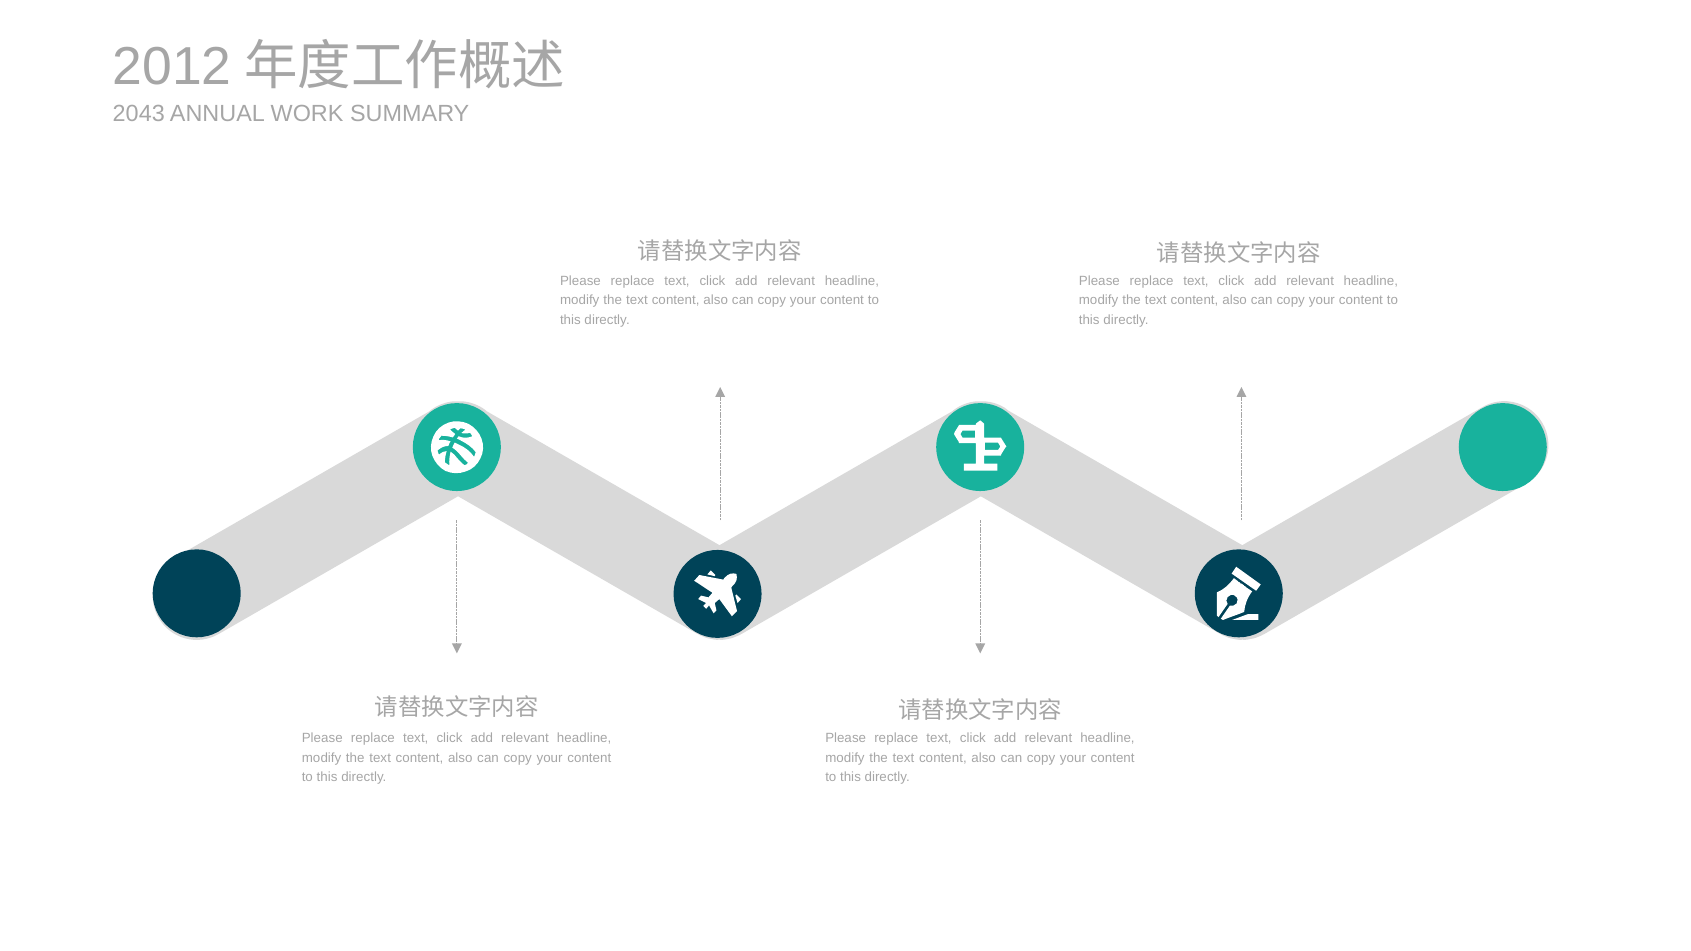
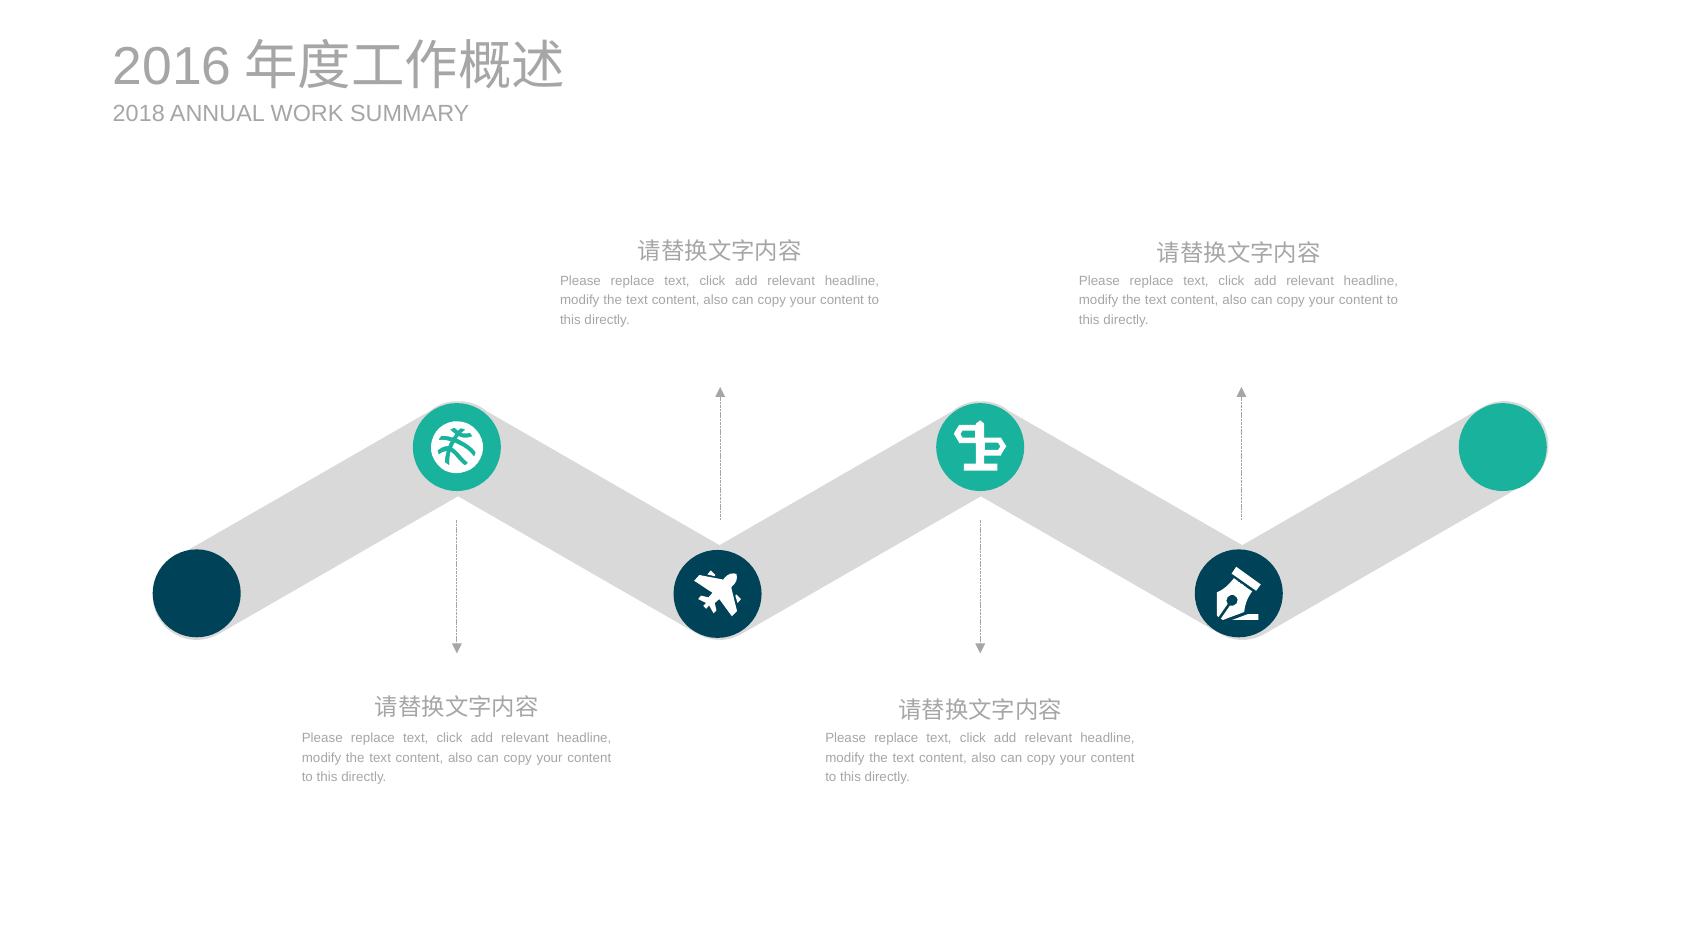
2012: 2012 -> 2016 (172, 67)
2043: 2043 -> 2018 (139, 113)
